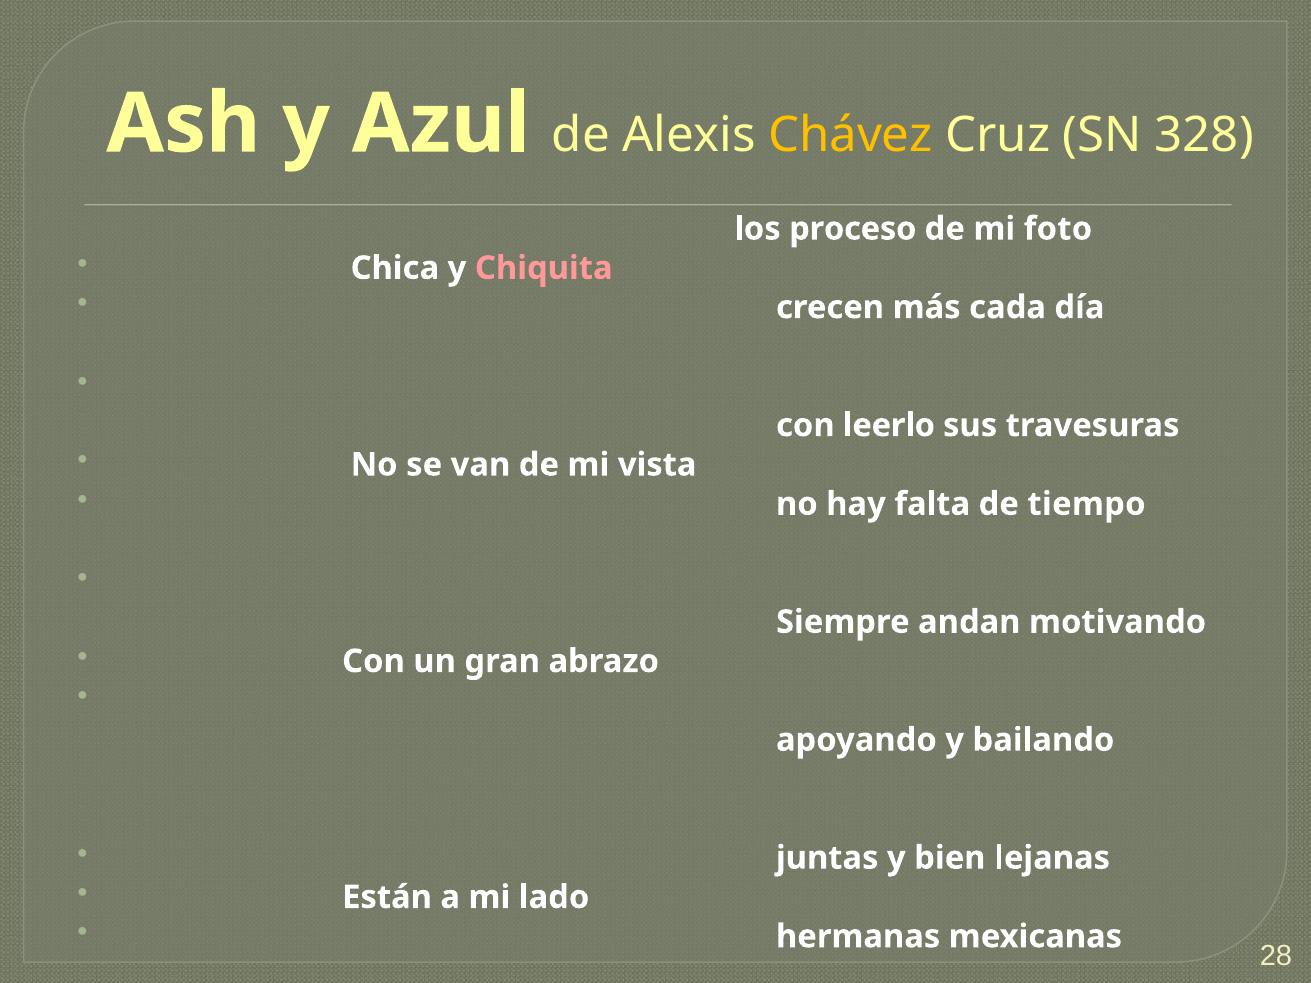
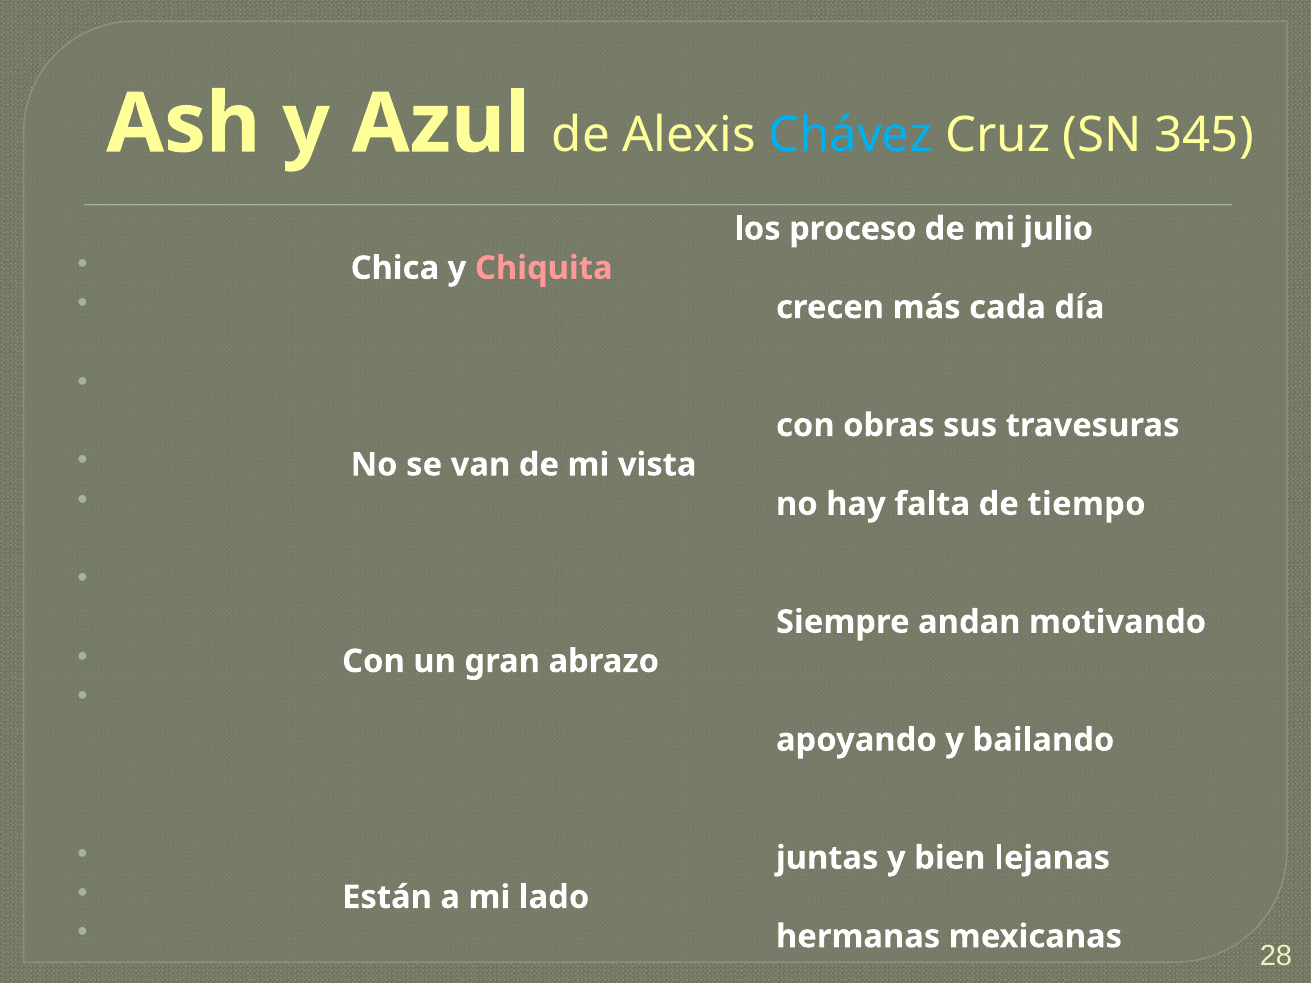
Chávez colour: yellow -> light blue (851, 135)
328: 328 -> 345 (1204, 135)
foto: foto -> julio (1058, 229)
leerlo: leerlo -> obras (889, 425)
